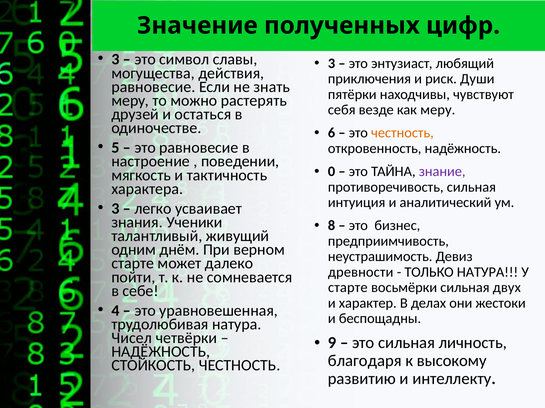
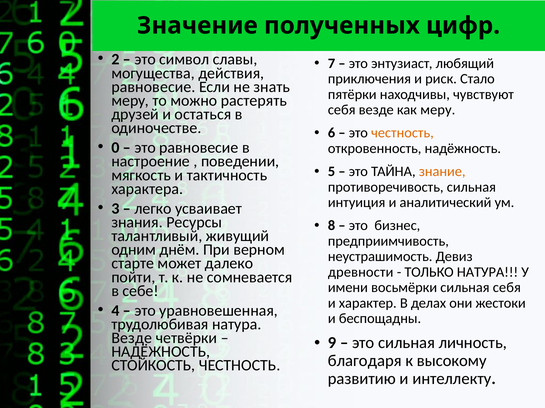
3: 3 -> 2 (115, 60)
3: 3 -> 7 (332, 63)
Души: Души -> Стало (477, 79)
5: 5 -> 0 (115, 148)
0: 0 -> 5 (332, 172)
знание colour: purple -> orange (442, 172)
Ученики: Ученики -> Ресурсы (194, 223)
старте: старте -> имени (348, 288)
сильная двух: двух -> себя (507, 288)
Чисел: Чисел -> Везде (132, 339)
